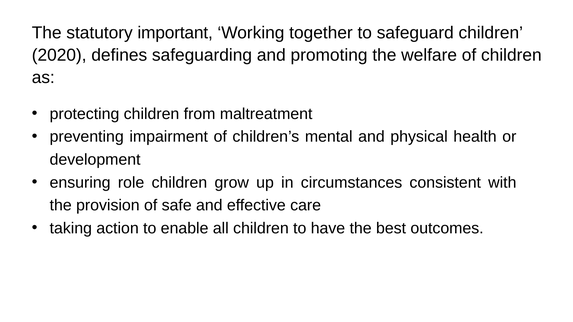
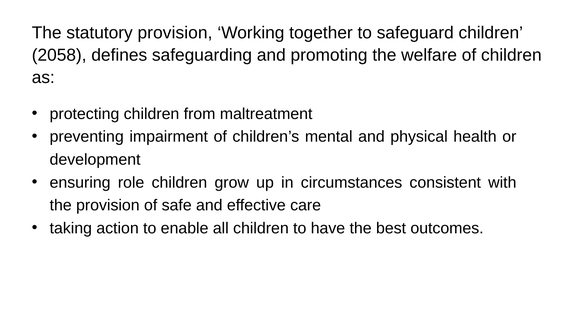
statutory important: important -> provision (175, 33)
2020: 2020 -> 2058 (59, 55)
